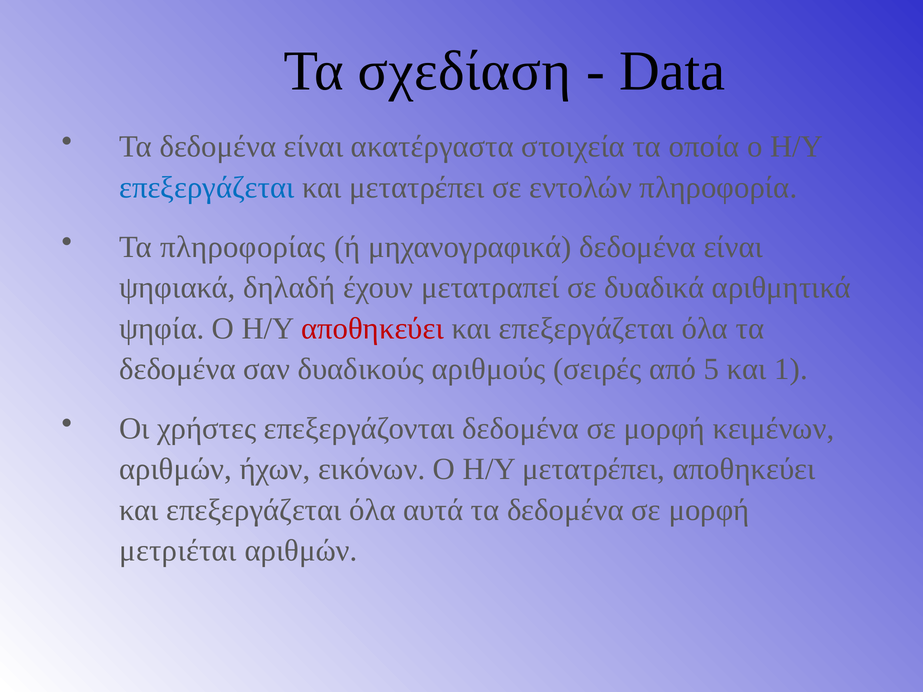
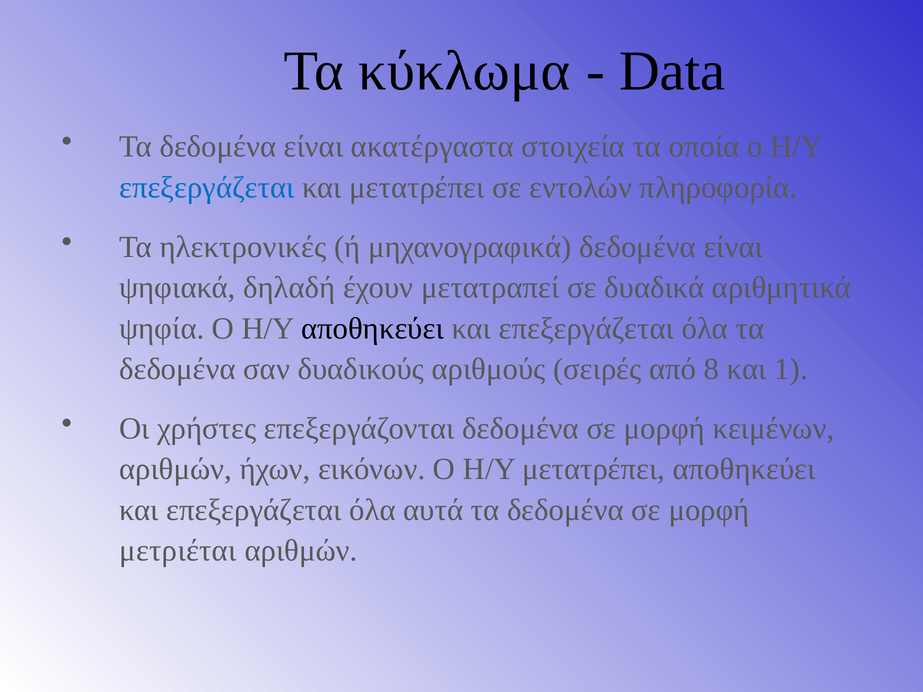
σχεδίαση: σχεδίαση -> κύκλωμα (464, 71)
πληροφορίας: πληροφορίας -> ηλεκτρονικές (243, 247)
αποθηκεύει colour: red -> black (373, 328)
5: 5 -> 8 (712, 369)
